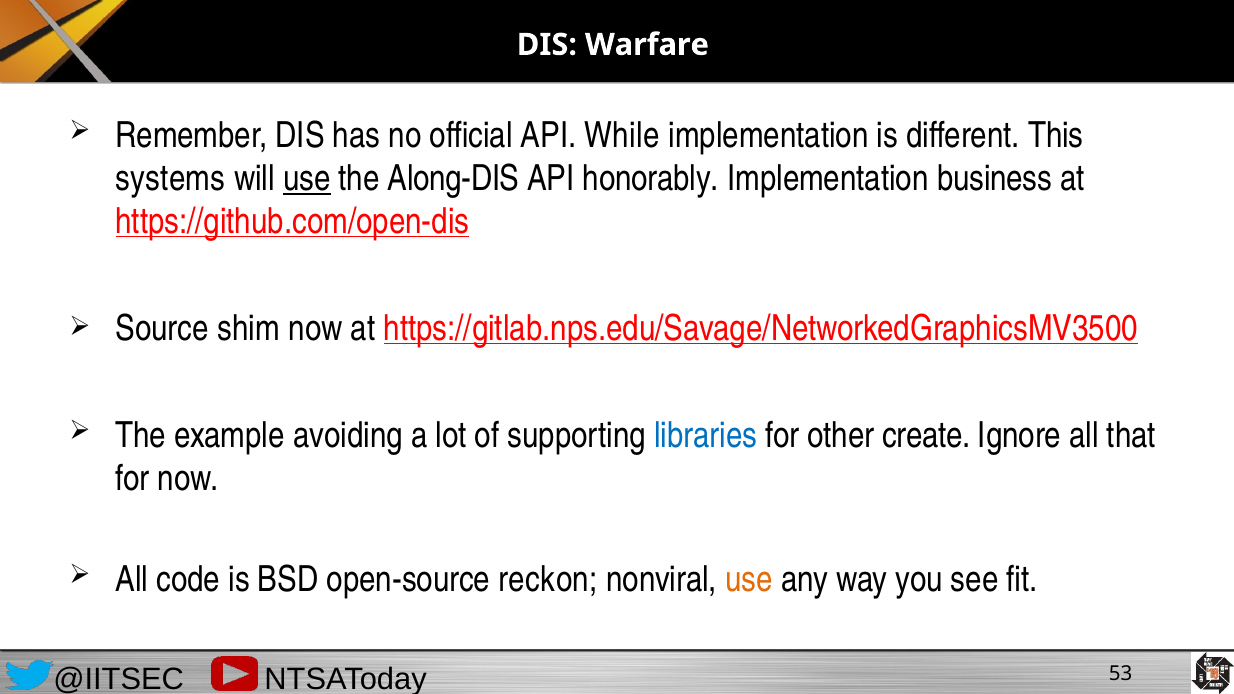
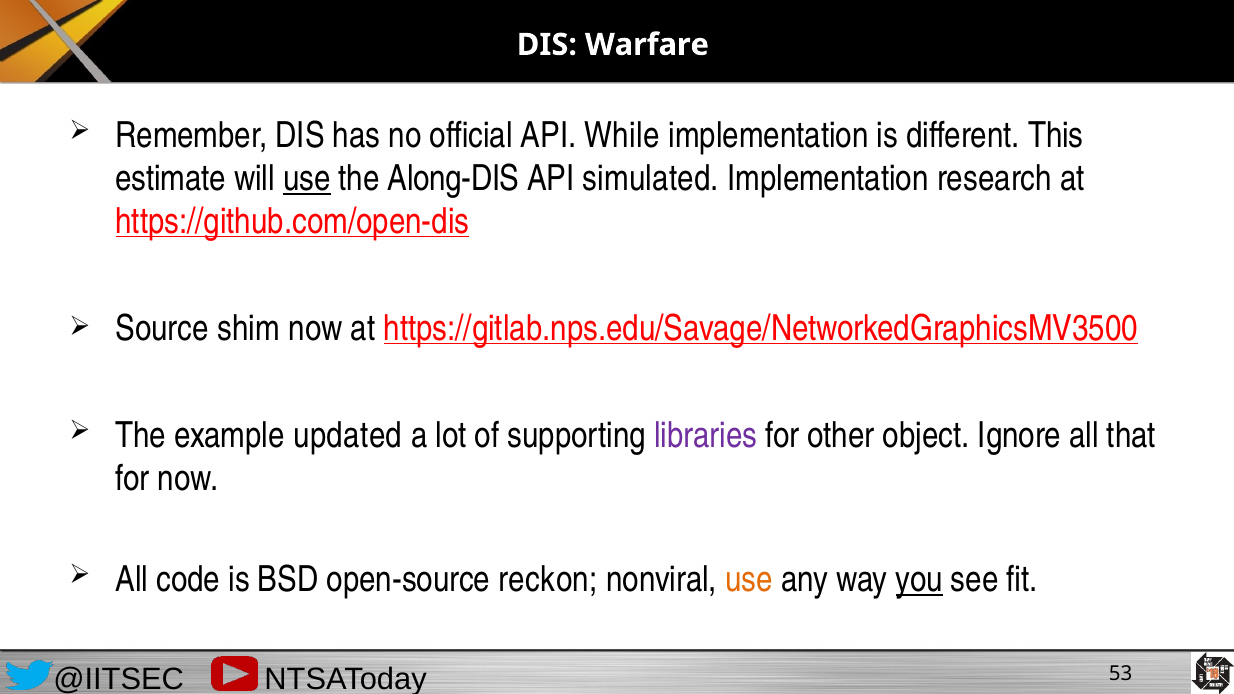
systems: systems -> estimate (171, 179)
honorably: honorably -> simulated (651, 179)
business: business -> research (995, 179)
avoiding: avoiding -> updated (348, 436)
libraries colour: blue -> purple (706, 436)
create: create -> object (926, 436)
you underline: none -> present (919, 580)
